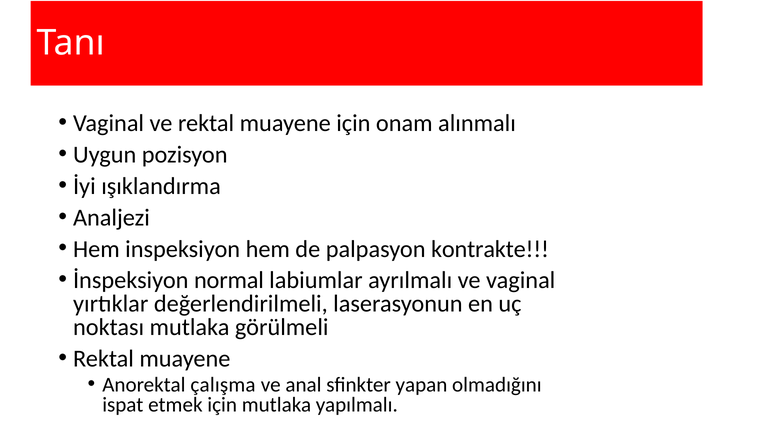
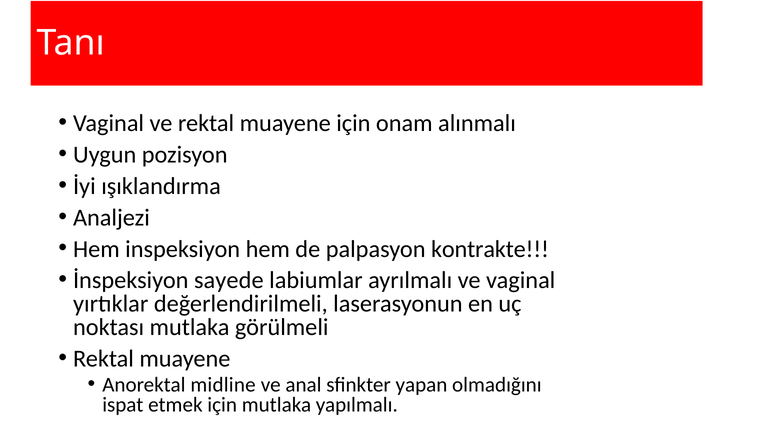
normal: normal -> sayede (229, 281)
çalışma: çalışma -> midline (223, 385)
